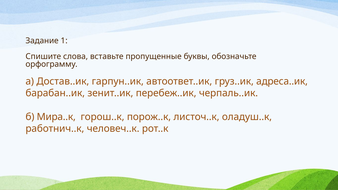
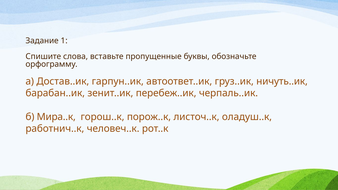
адреса..ик: адреса..ик -> ничуть..ик (282, 81)
